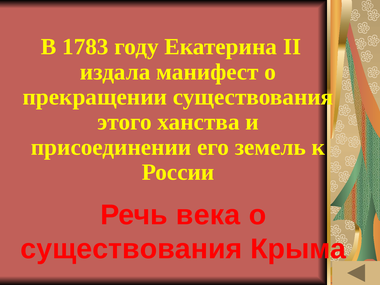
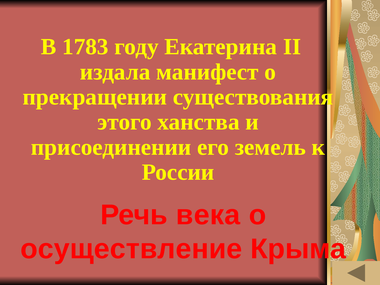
существования: существования -> осуществление (131, 249)
